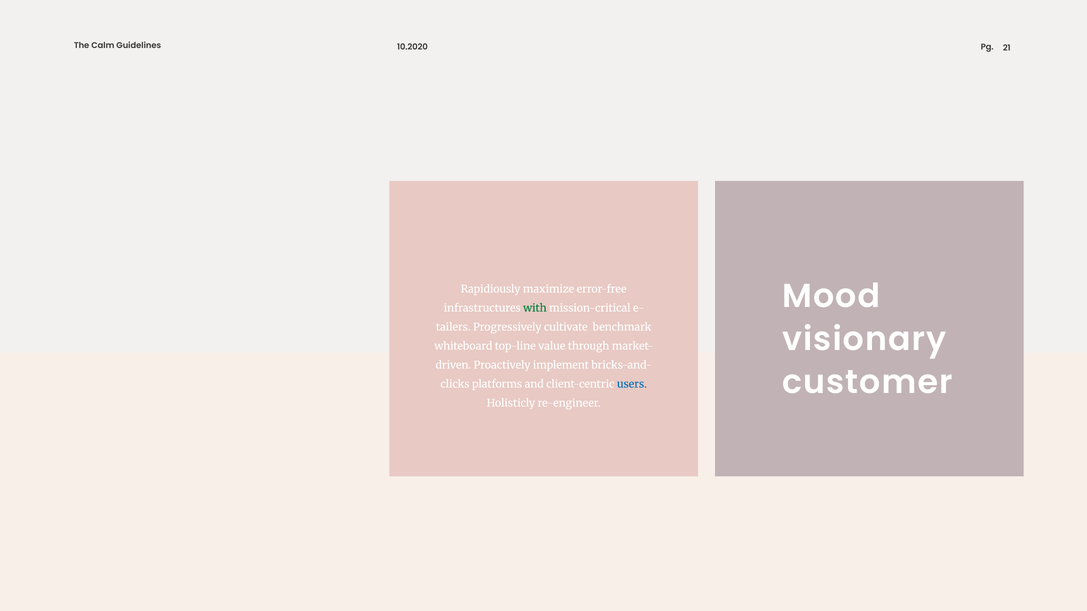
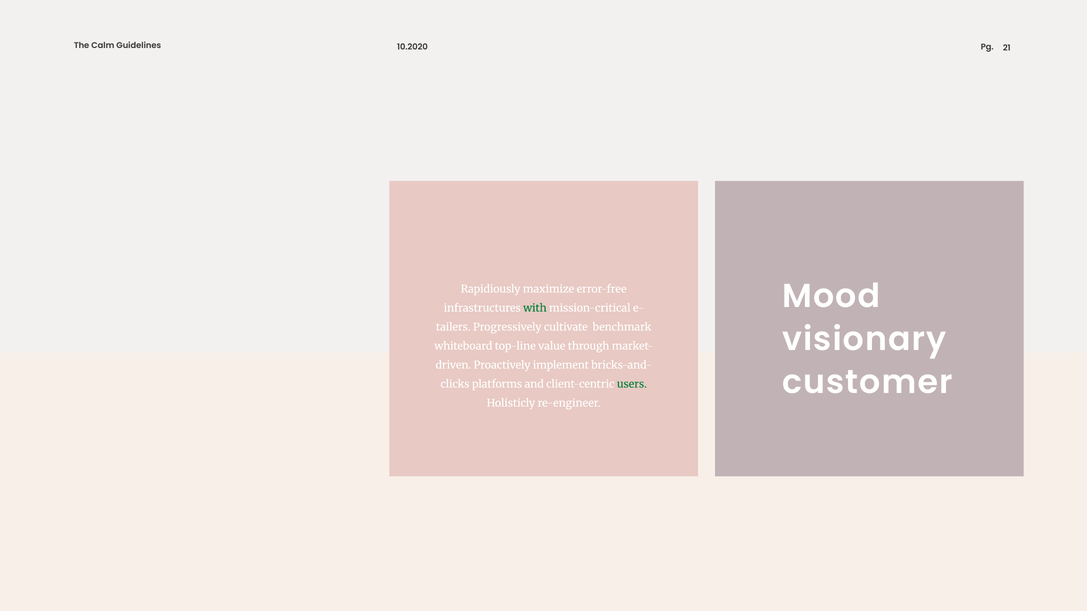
users colour: blue -> green (632, 384)
